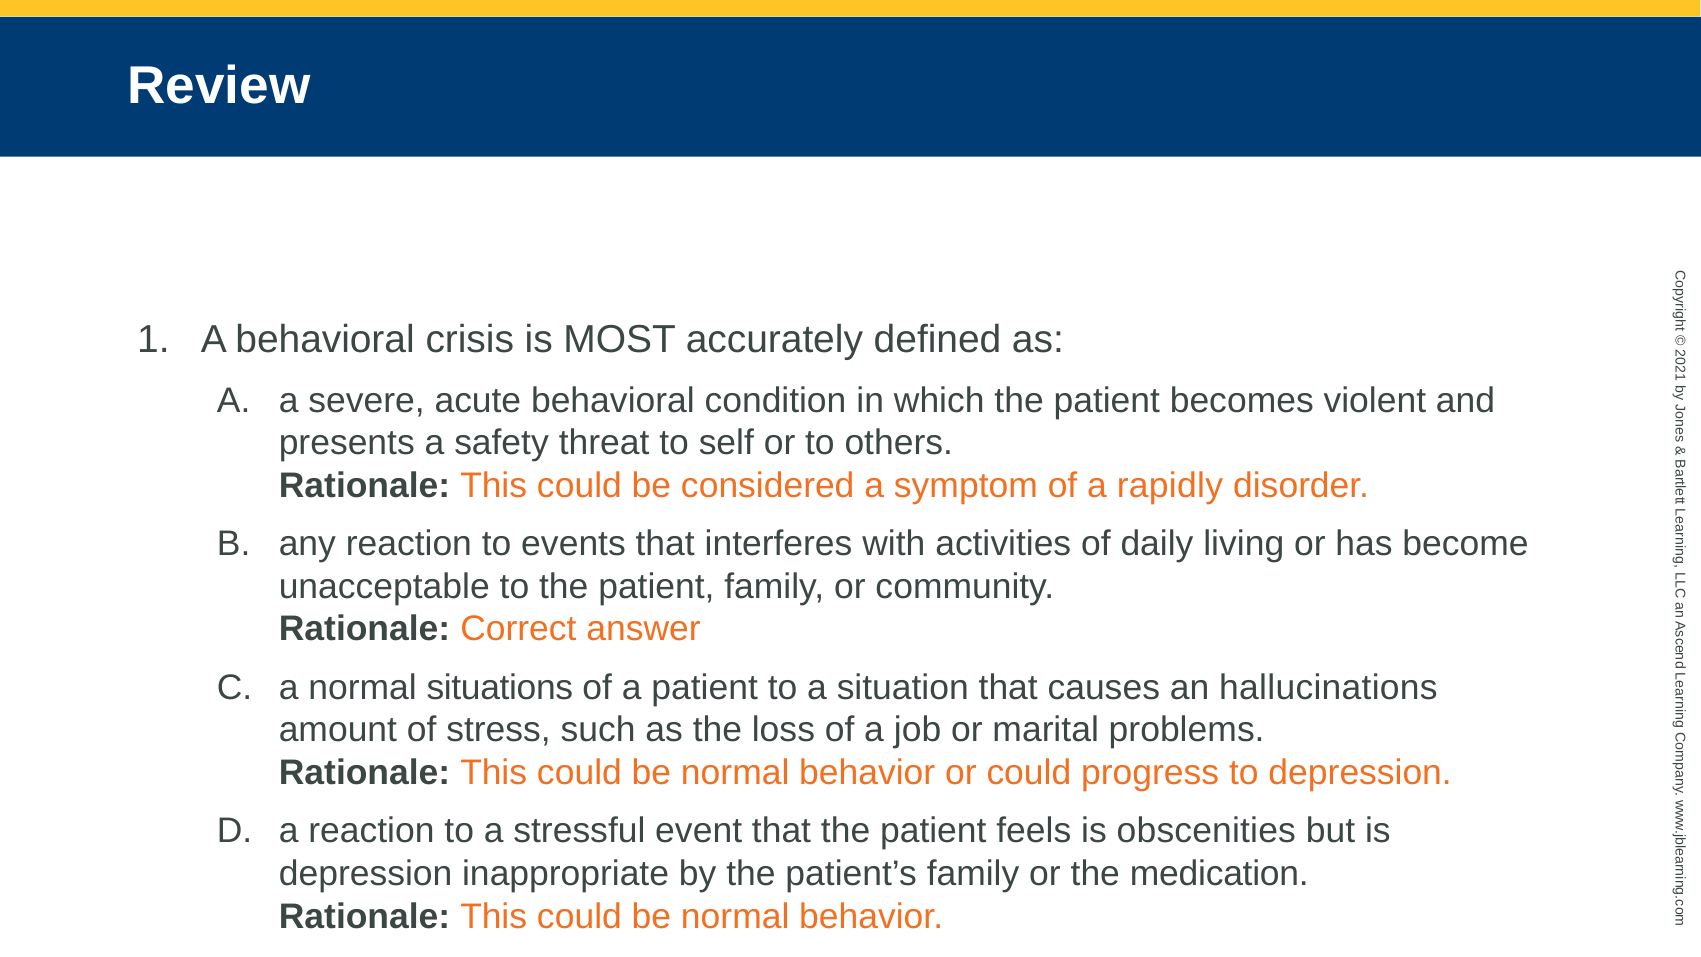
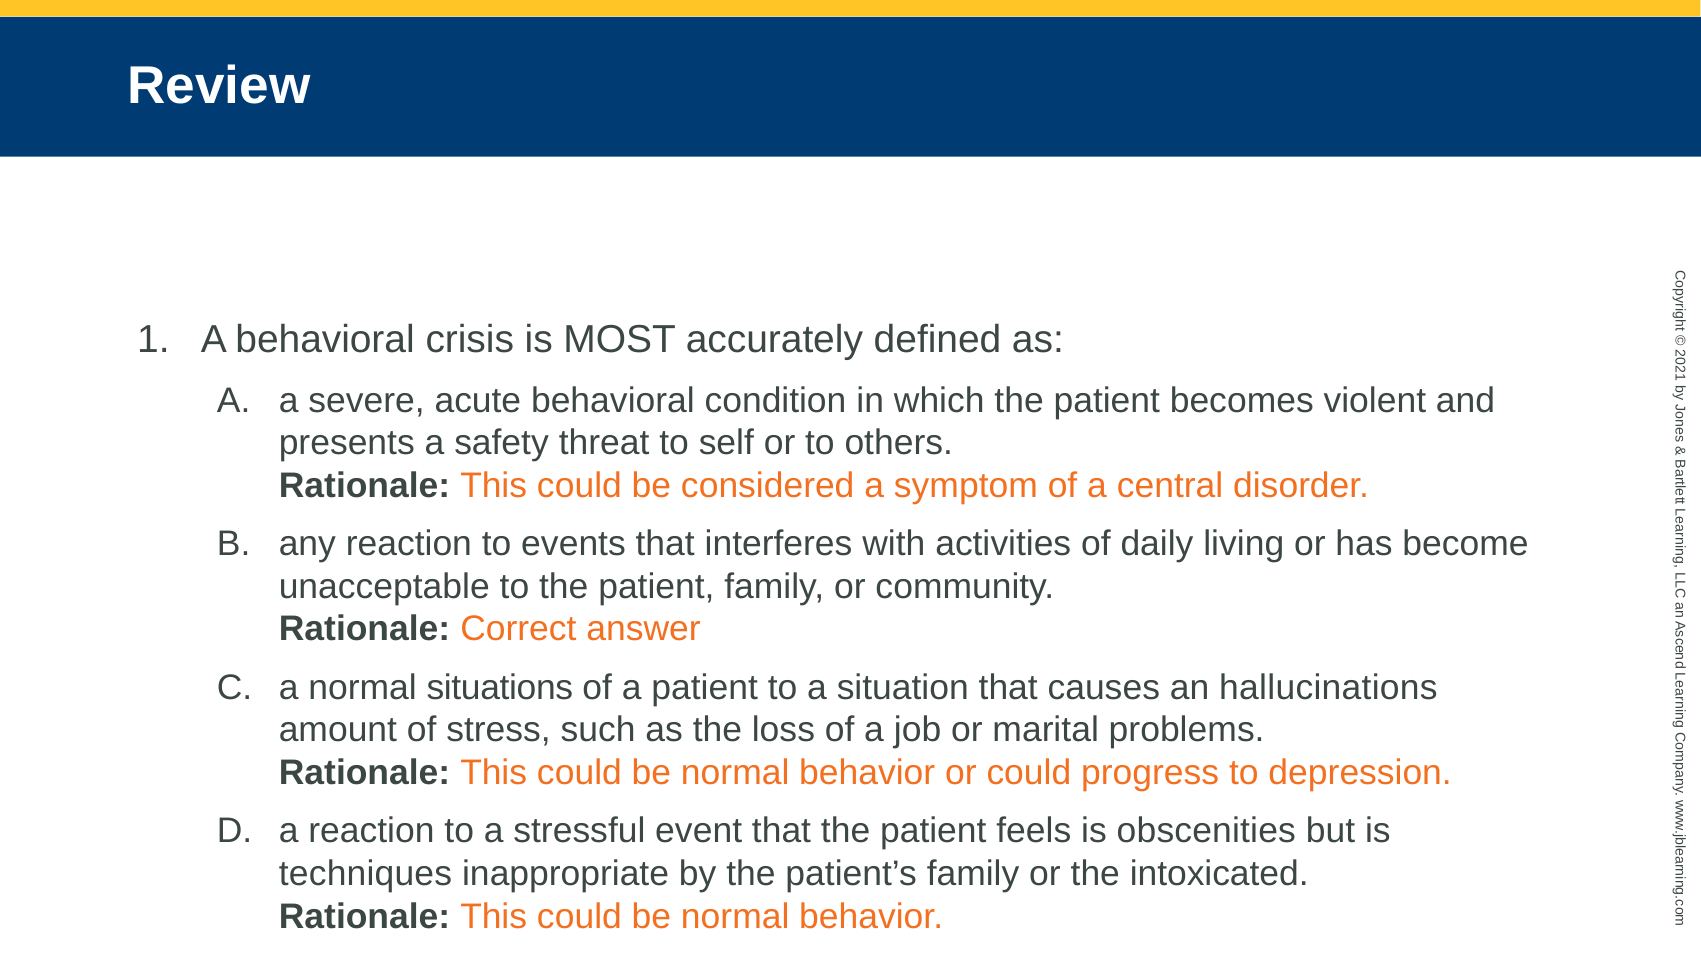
rapidly: rapidly -> central (1170, 485)
depression: depression -> techniques (366, 874)
medication: medication -> intoxicated (1219, 874)
